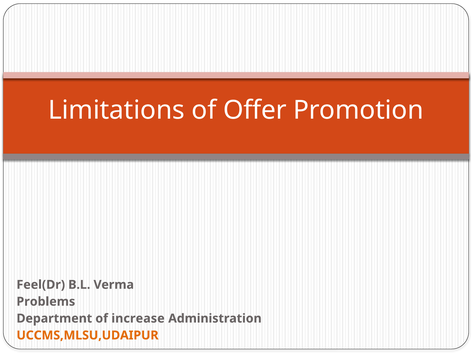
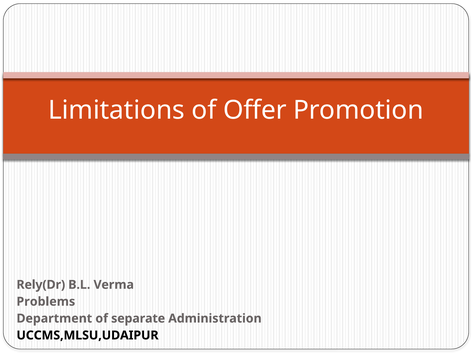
Feel(Dr: Feel(Dr -> Rely(Dr (41, 285)
increase: increase -> separate (138, 318)
UCCMS,MLSU,UDAIPUR colour: orange -> black (87, 335)
